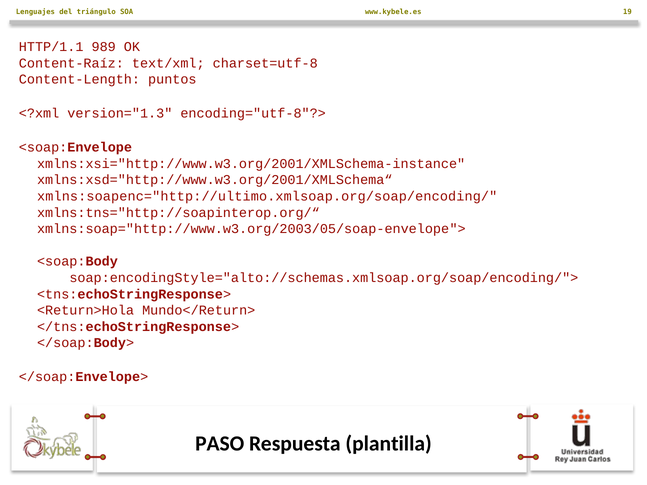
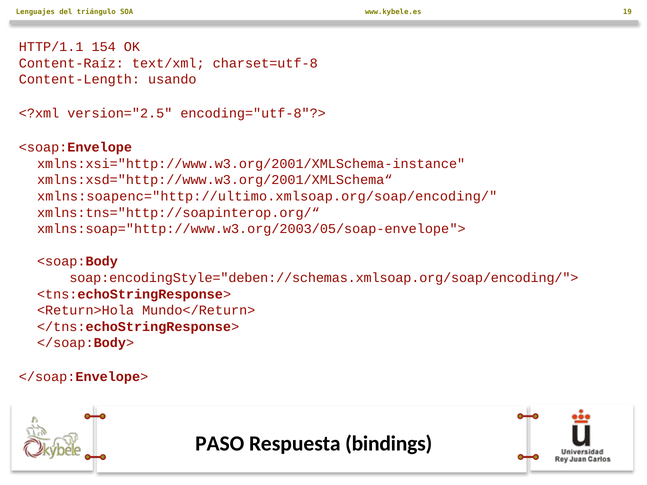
989: 989 -> 154 (104, 47)
puntos: puntos -> usando (172, 79)
version="1.3: version="1.3 -> version="2.5 (120, 113)
soap:encodingStyle="alto://schemas.xmlsoap.org/soap/encoding/">: soap:encodingStyle="alto://schemas.xmlsoap.org/soap/encoding/"> -> soap:encodingStyle="deben://schemas.xmlsoap.org/soap/encoding/"> (324, 278)
plantilla: plantilla -> bindings (389, 444)
